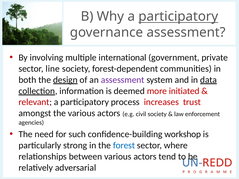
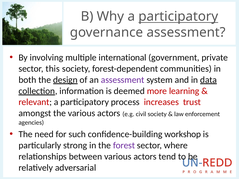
line: line -> this (53, 69)
initiated: initiated -> learning (184, 91)
forest colour: blue -> purple (124, 146)
